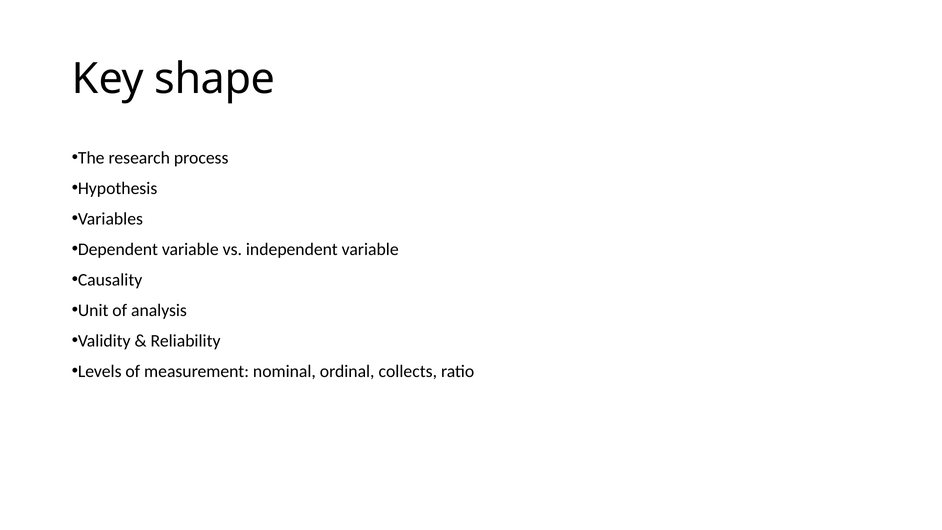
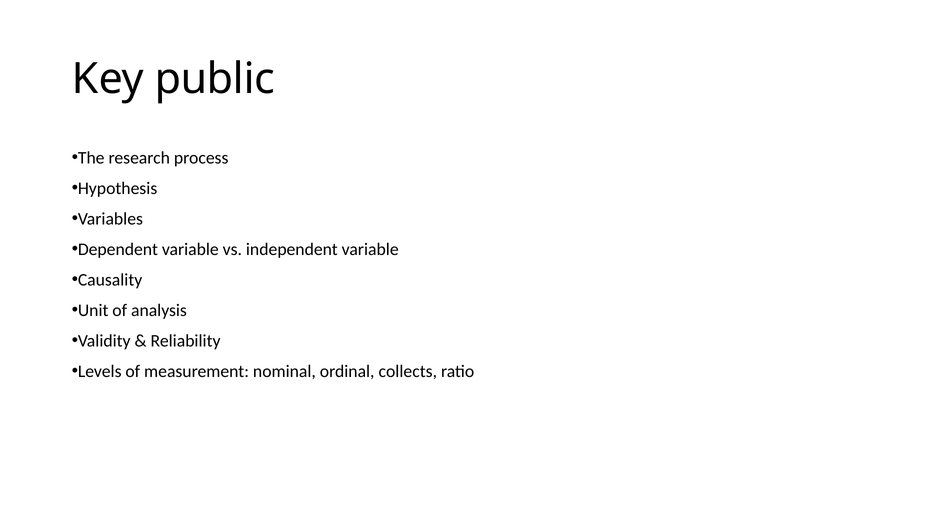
shape: shape -> public (215, 79)
